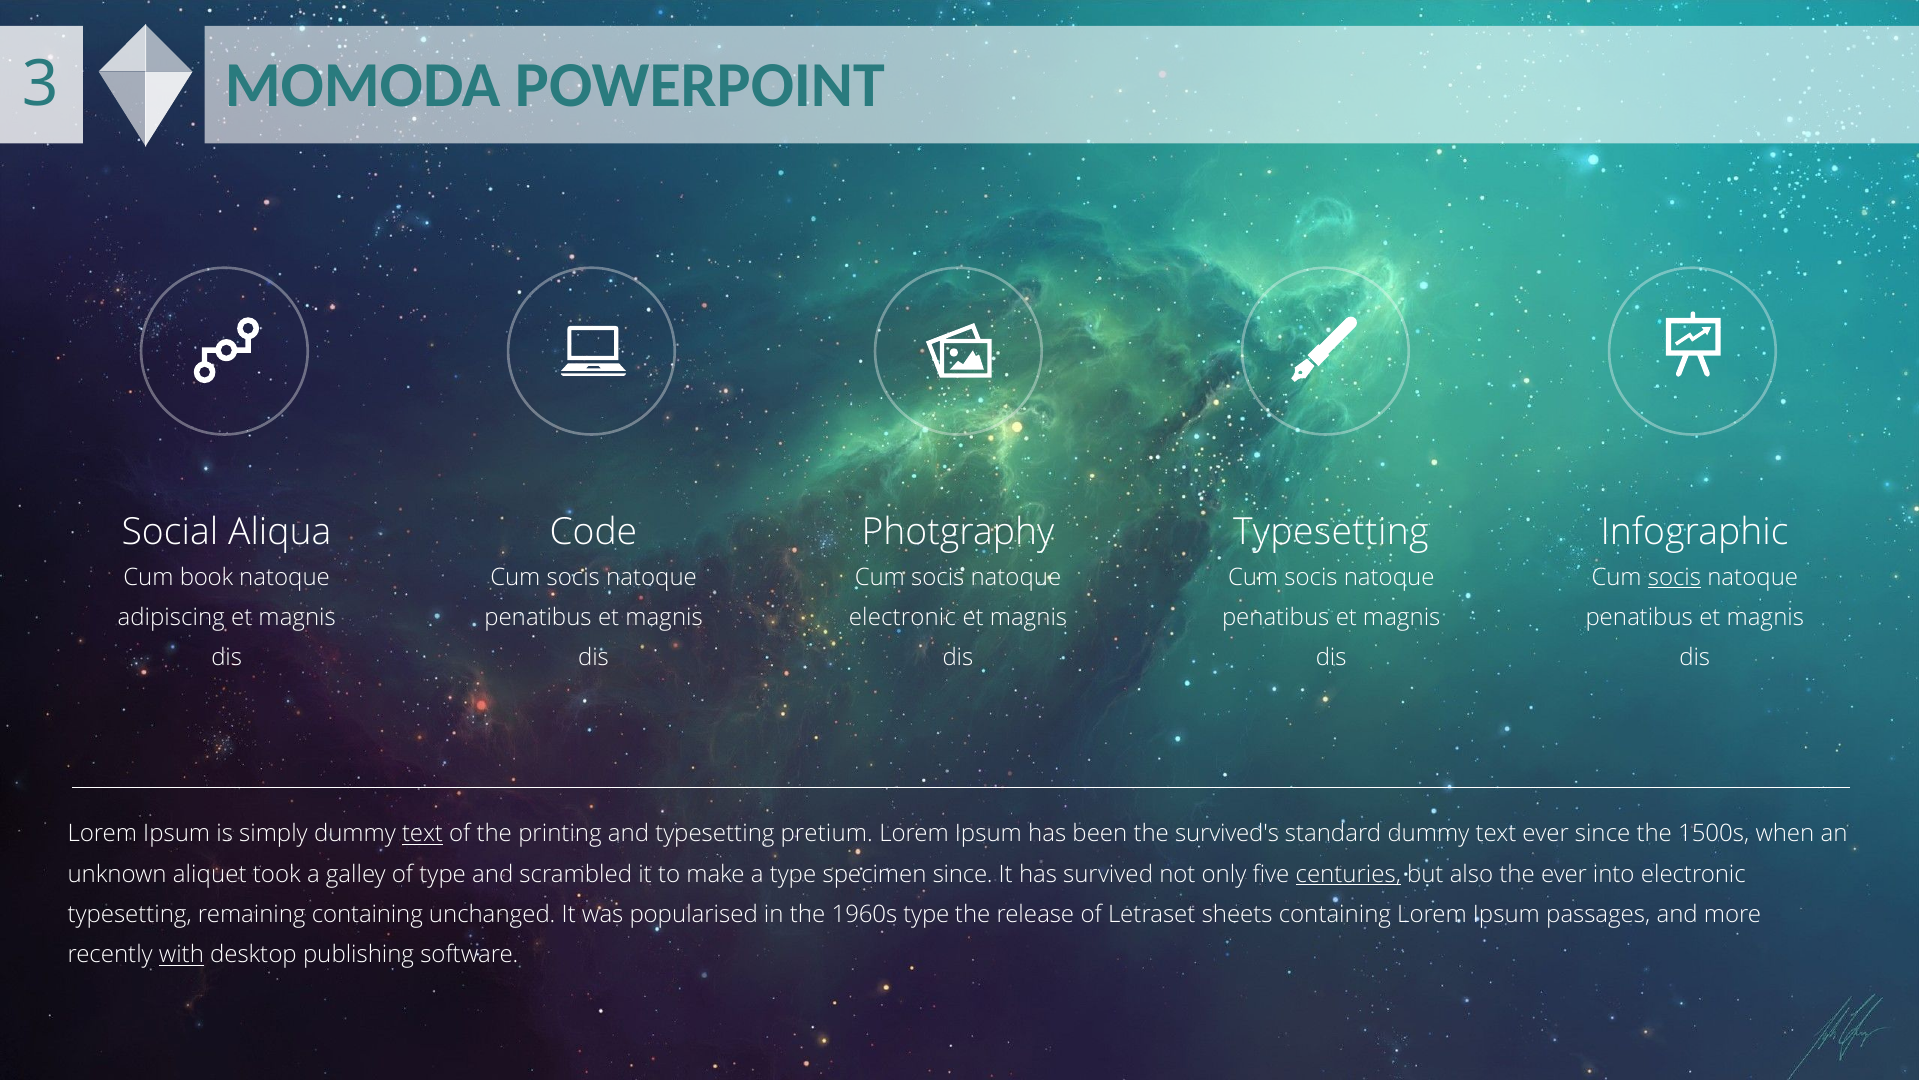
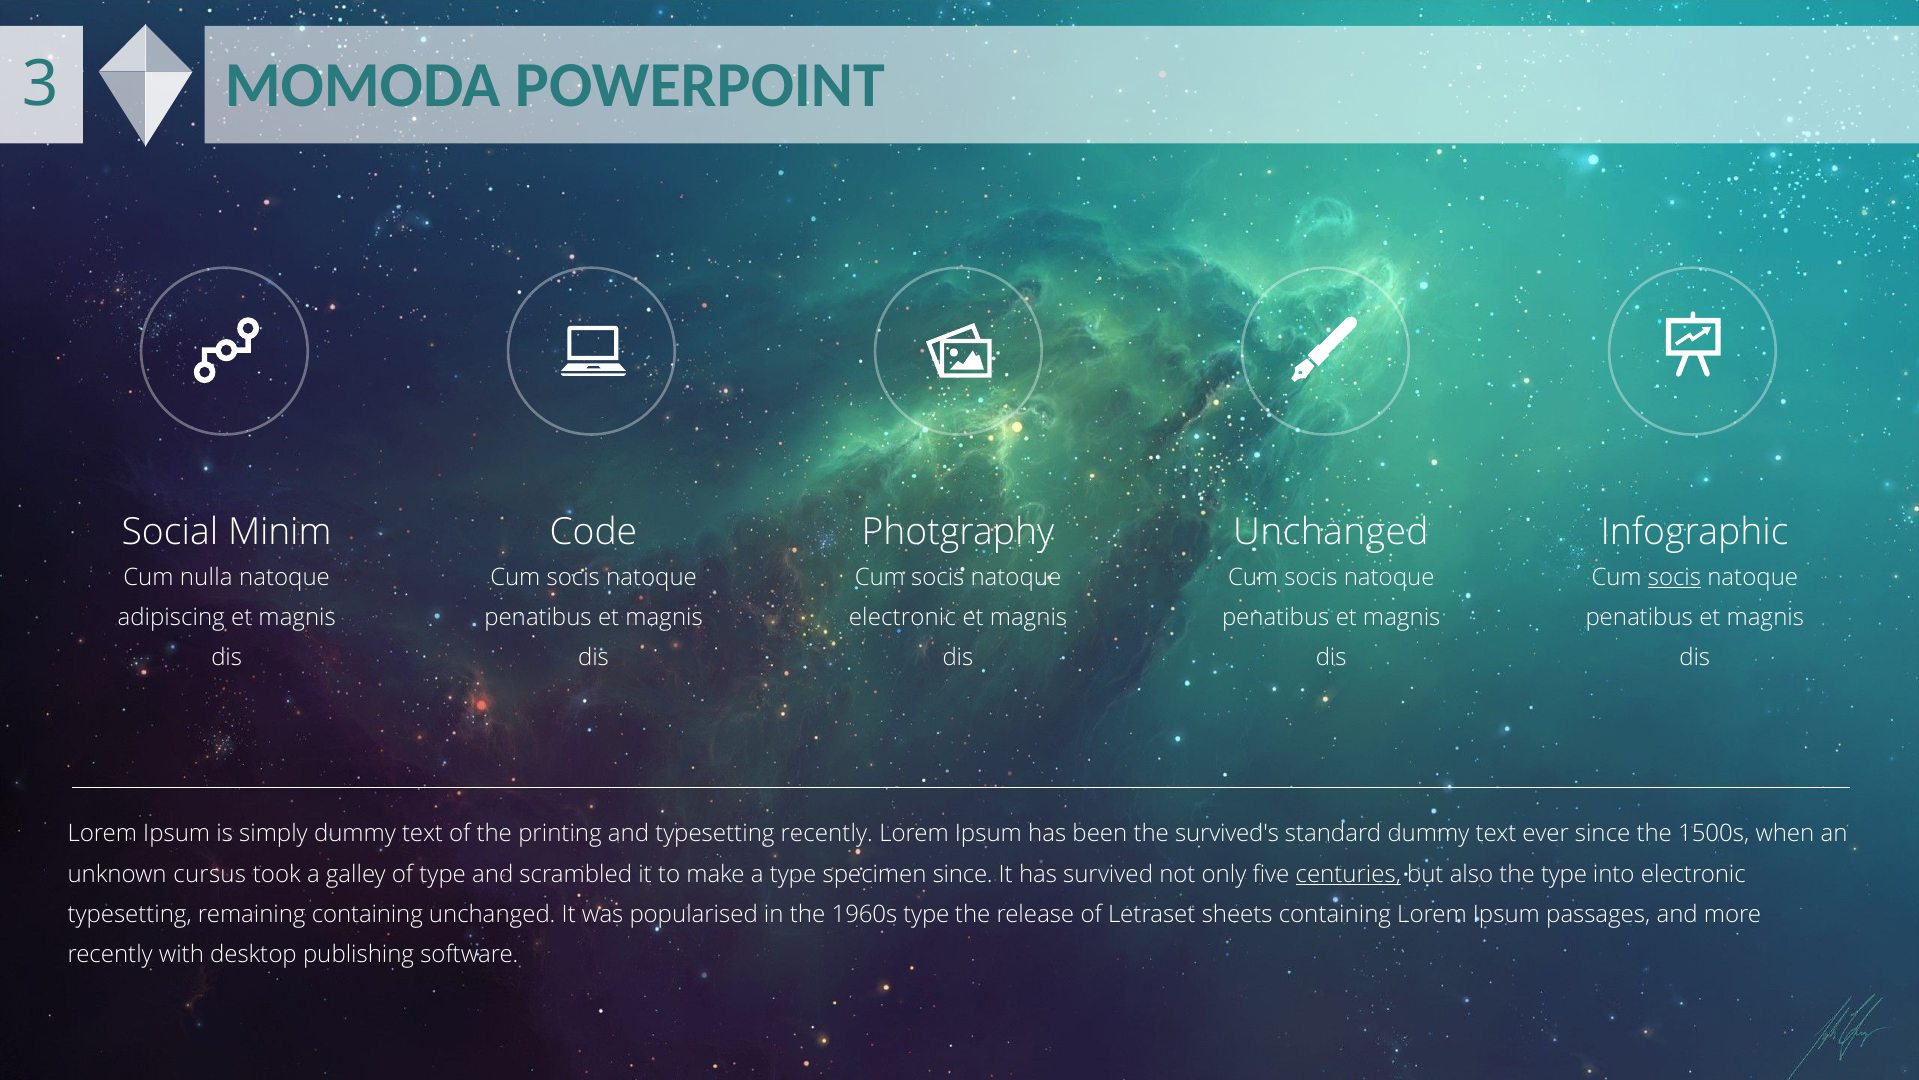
Aliqua: Aliqua -> Minim (280, 532)
Typesetting: Typesetting -> Unchanged (1331, 532)
book: book -> nulla (206, 577)
text underline: present -> none (422, 833)
typesetting pretium: pretium -> recently (827, 833)
aliquet: aliquet -> cursus (210, 874)
the ever: ever -> type (1564, 874)
with underline: present -> none (181, 955)
